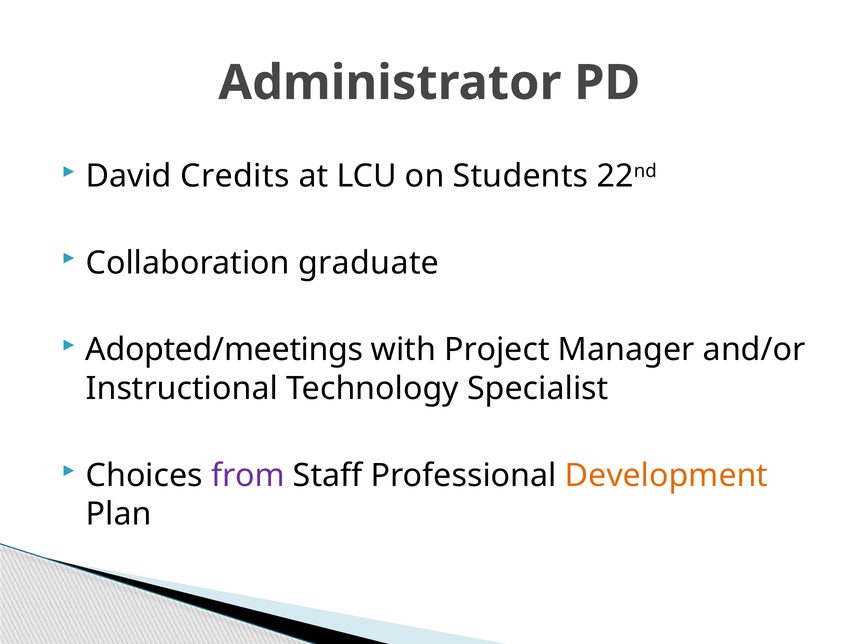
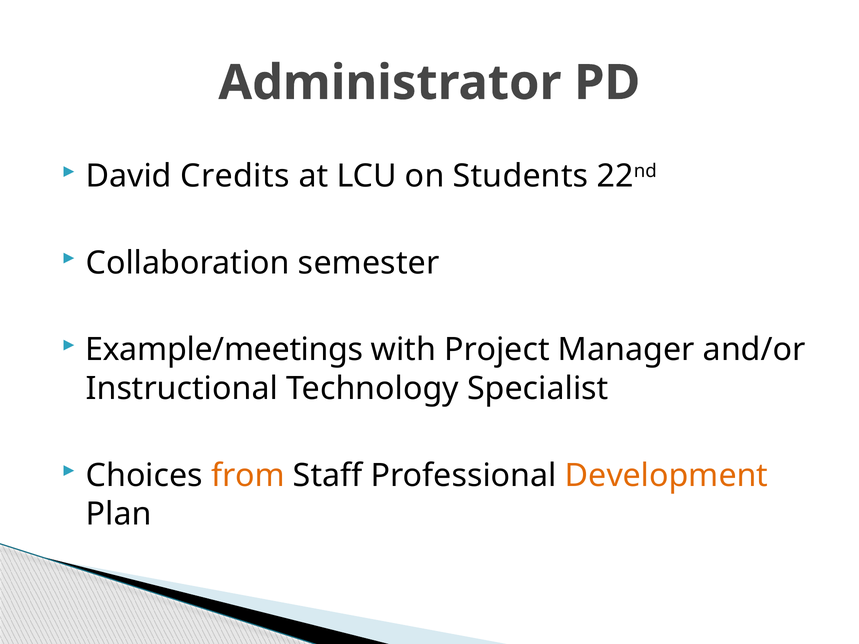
graduate: graduate -> semester (369, 263)
Adopted/meetings: Adopted/meetings -> Example/meetings (224, 350)
from colour: purple -> orange (248, 476)
